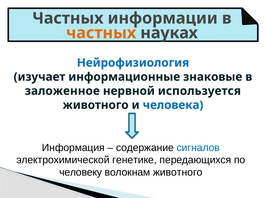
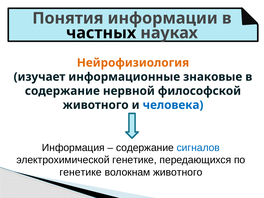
Частных: Частных -> Понятия (68, 18)
частных colour: orange -> black (101, 33)
Нейрофизиология colour: blue -> orange (133, 63)
заложенное: заложенное -> содержание (62, 91)
используется: используется -> философской (199, 91)
человеку: человеку -> генетике (81, 172)
